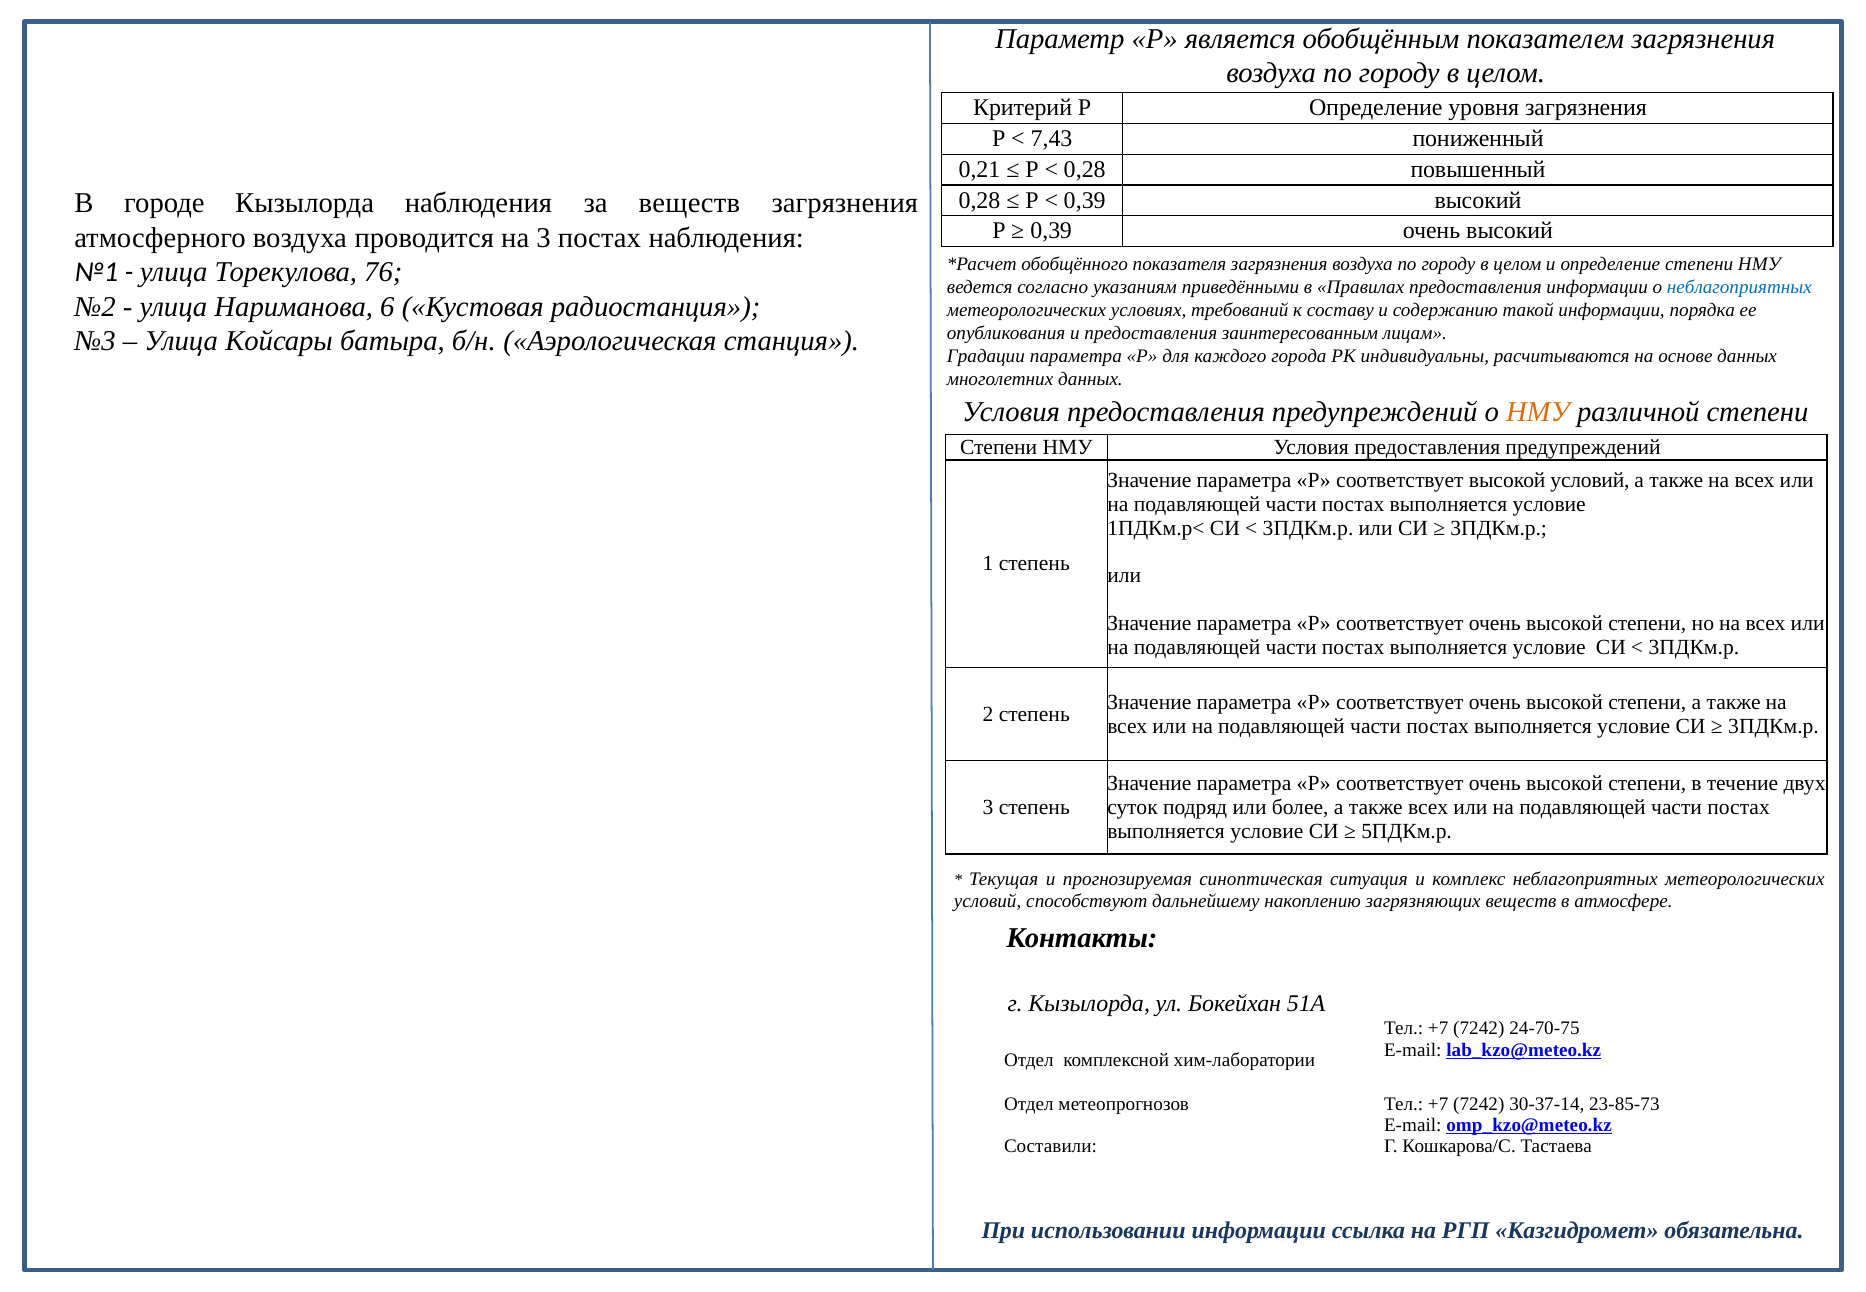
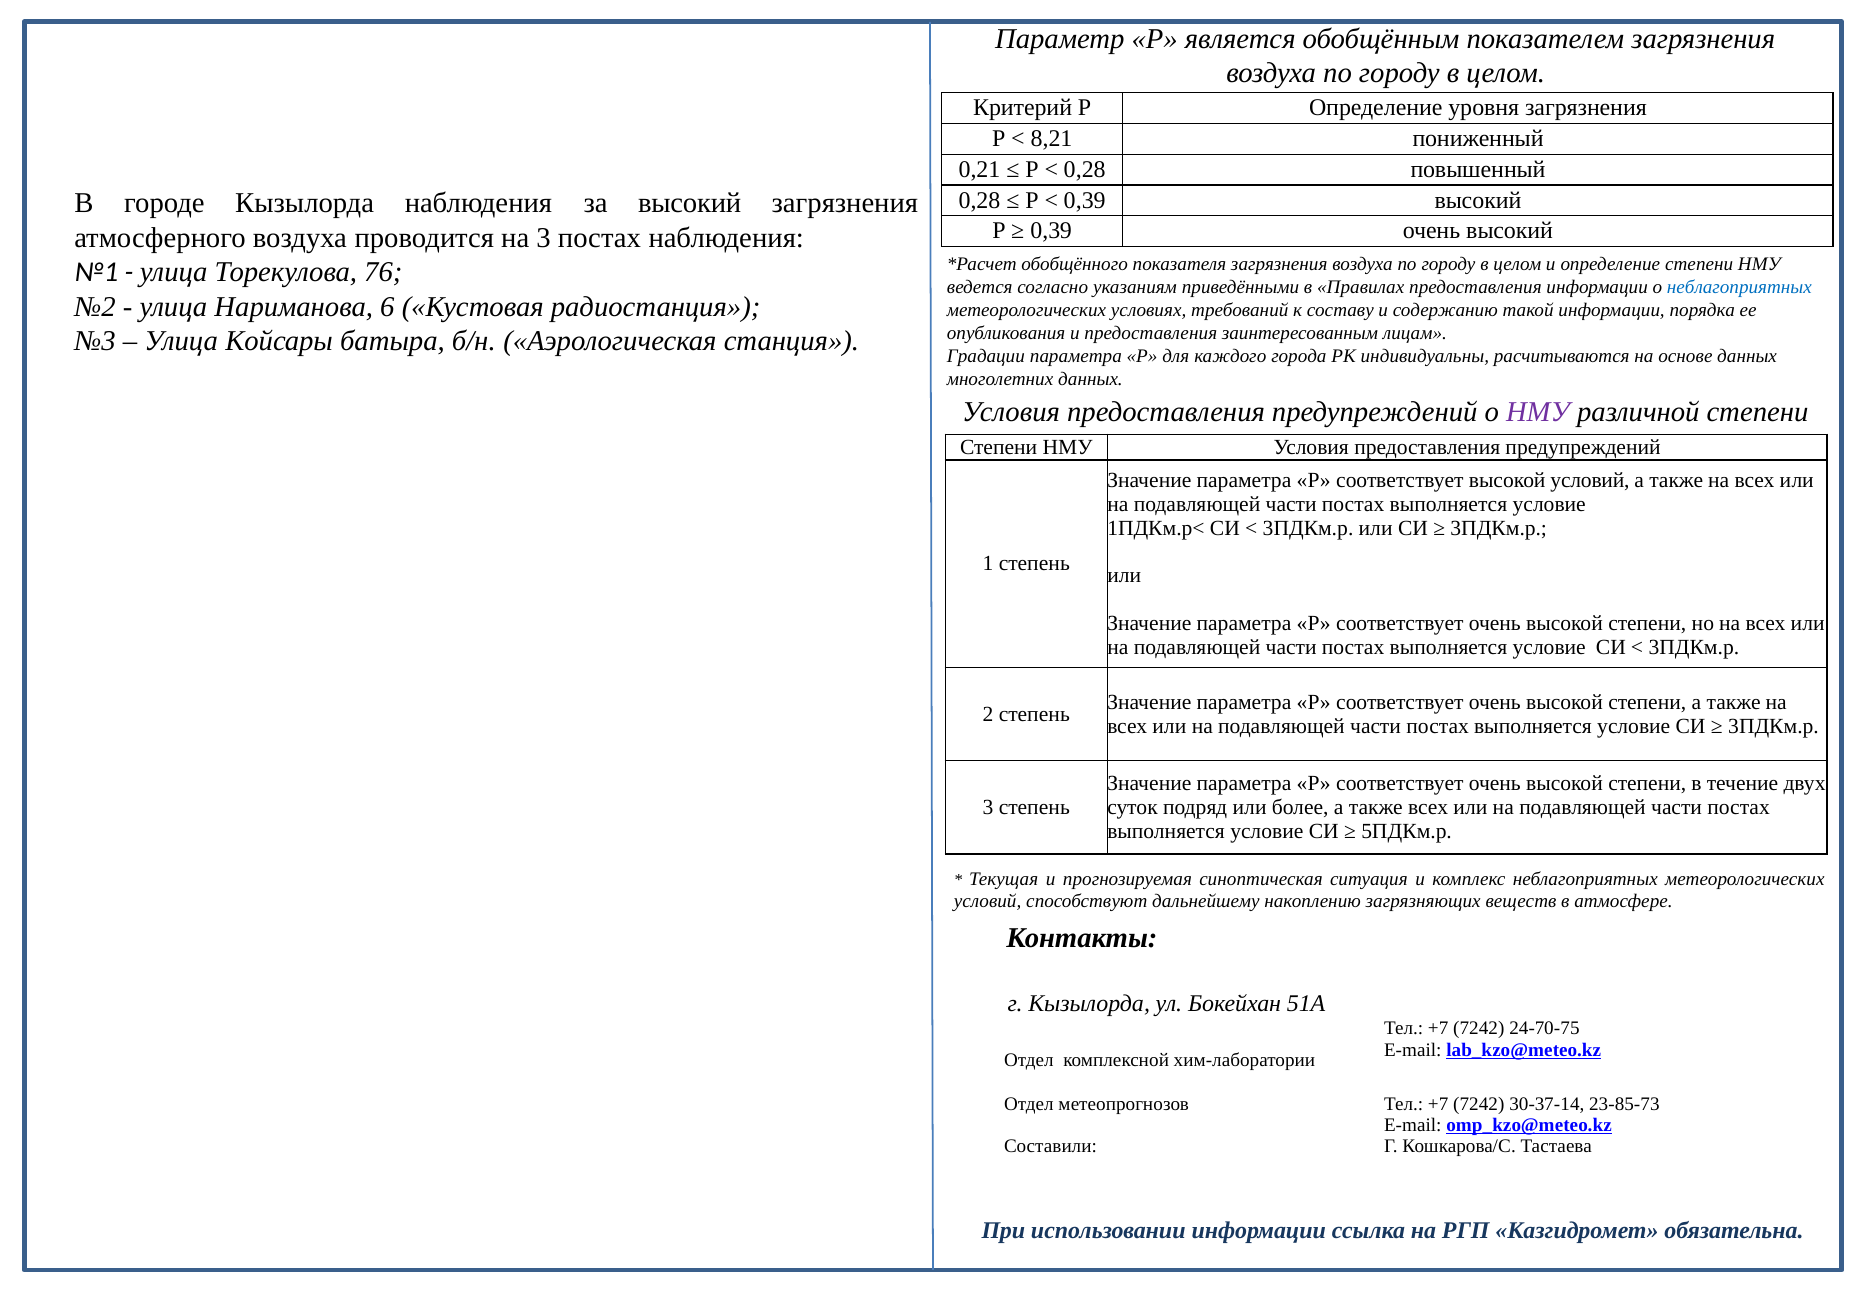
7,43: 7,43 -> 8,21 (1052, 139)
за веществ: веществ -> высокий (690, 203)
НМУ colour: orange -> purple (1538, 412)
